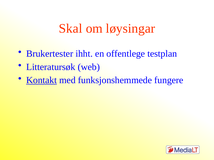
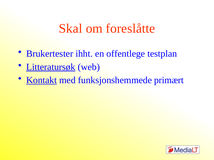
løysingar: løysingar -> foreslåtte (130, 29)
Litteratursøk underline: none -> present (51, 67)
fungere: fungere -> primært (169, 80)
